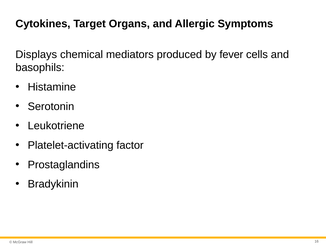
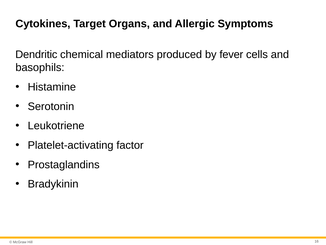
Displays: Displays -> Dendritic (36, 54)
